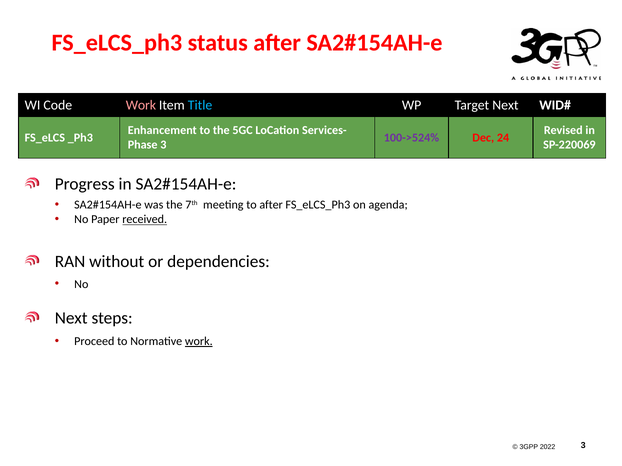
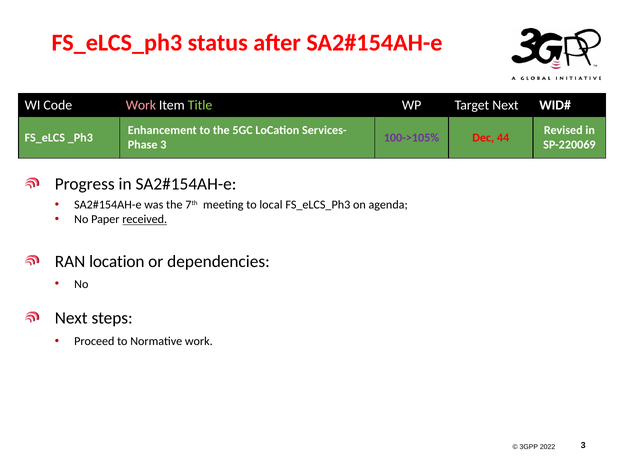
Title colour: light blue -> light green (200, 105)
100->524%: 100->524% -> 100->105% (412, 138)
24: 24 -> 44 (503, 138)
to after: after -> local (271, 205)
RAN without: without -> location (117, 262)
work underline: present -> none (199, 342)
